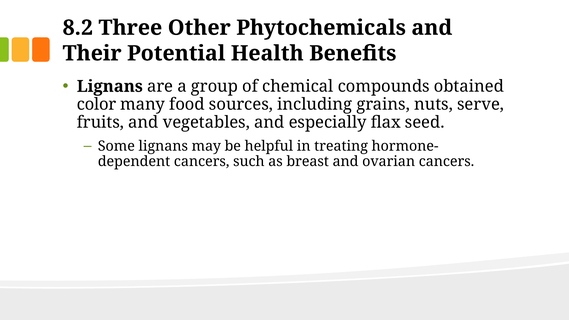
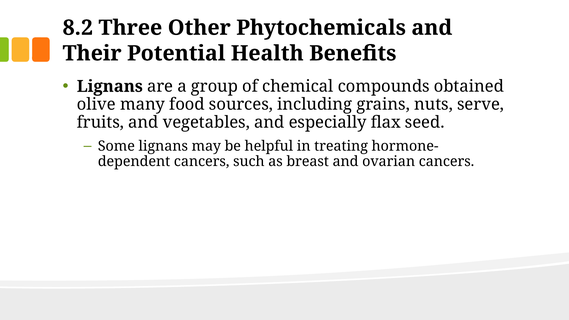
color: color -> olive (96, 104)
